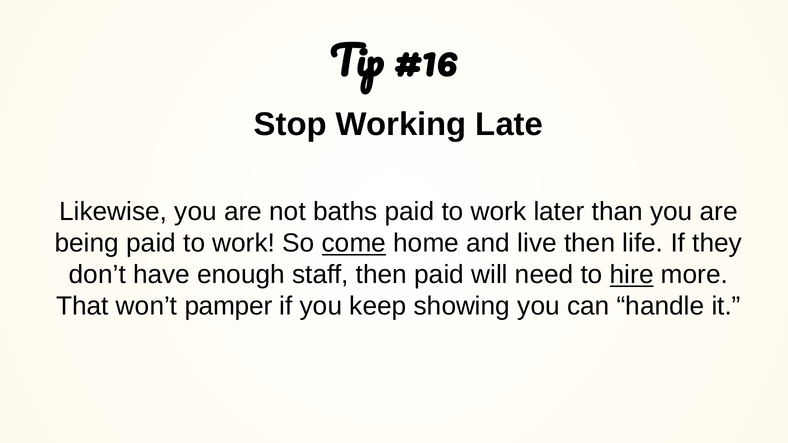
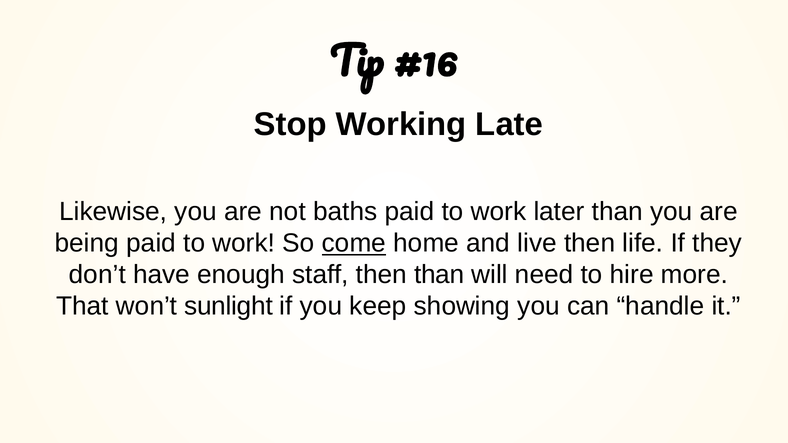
then paid: paid -> than (439, 275)
hire underline: present -> none (632, 275)
pamper: pamper -> sunlight (228, 306)
